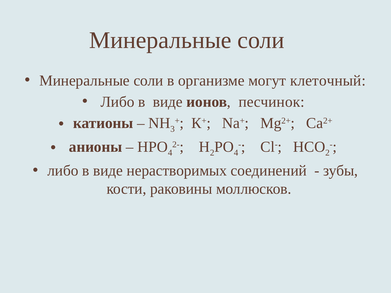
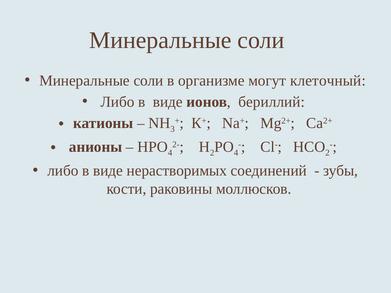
песчинок: песчинок -> бериллий (272, 102)
